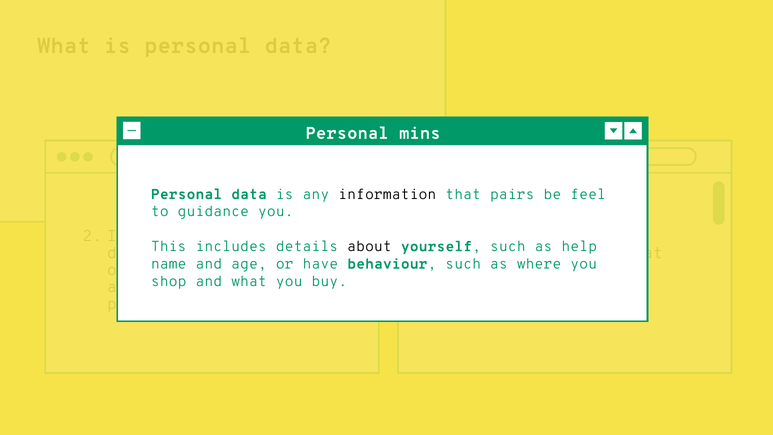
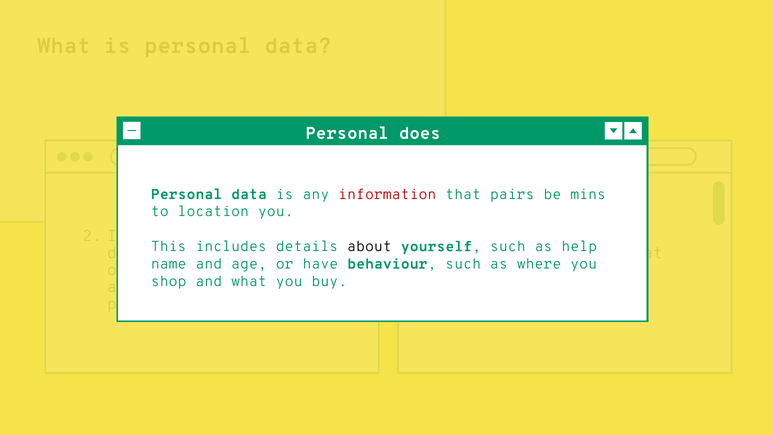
mins: mins -> does (420, 133)
information colour: black -> red (387, 194)
feel: feel -> mins (588, 194)
guidance: guidance -> location (213, 212)
